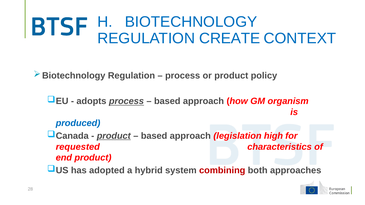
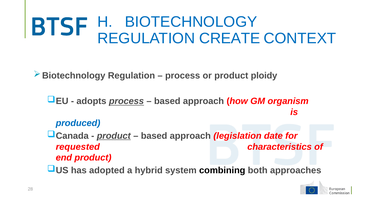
policy: policy -> ploidy (264, 76)
high: high -> date (273, 136)
combining colour: red -> black (222, 171)
